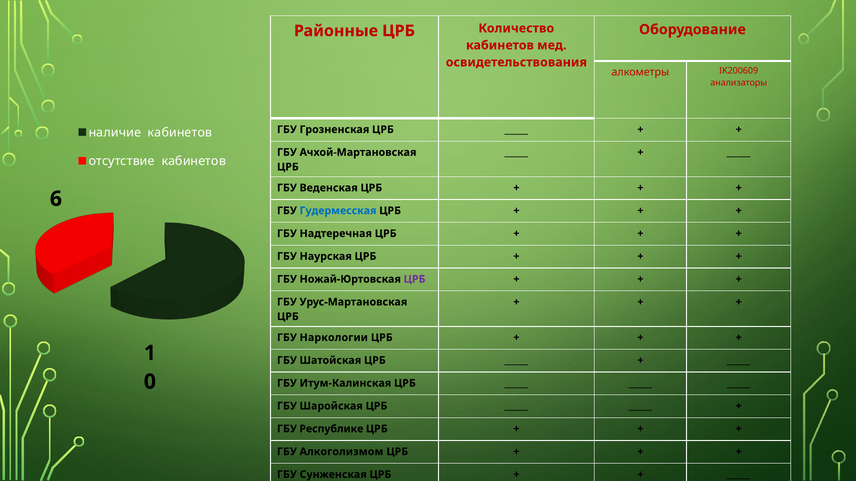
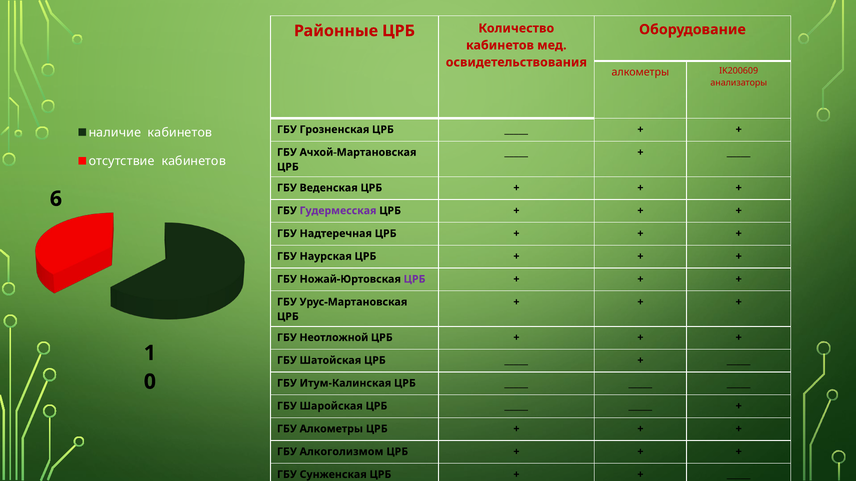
Гудермесская colour: blue -> purple (338, 211)
Наркологии: Наркологии -> Неотложной (334, 338)
ГБУ Республике: Республике -> Алкометры (331, 429)
